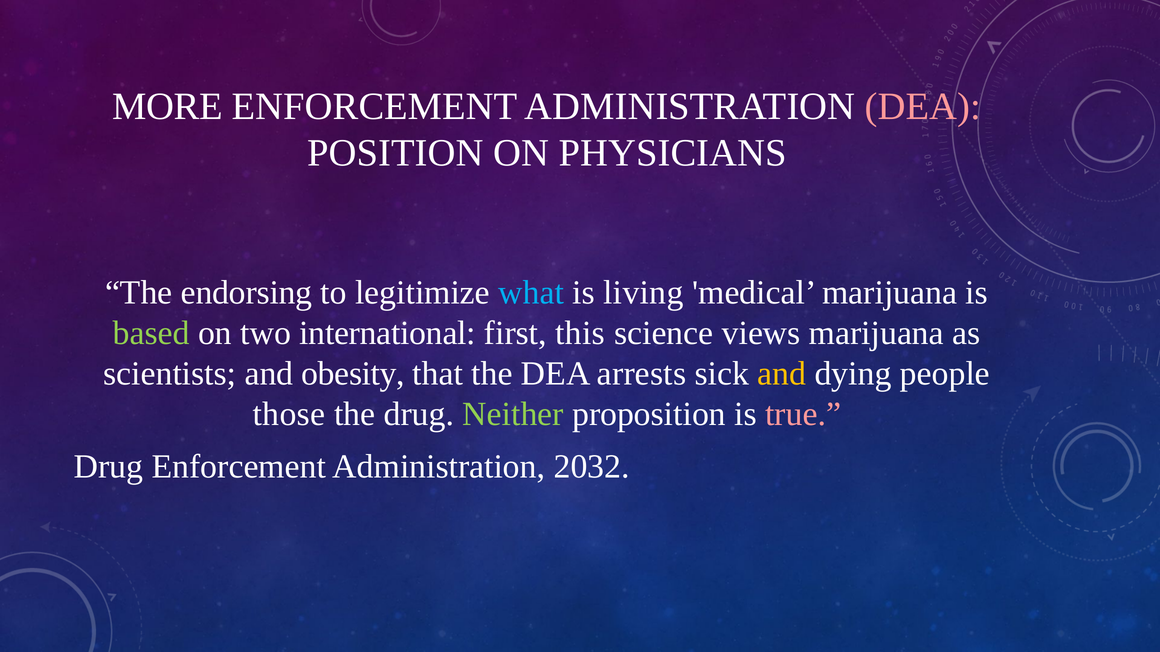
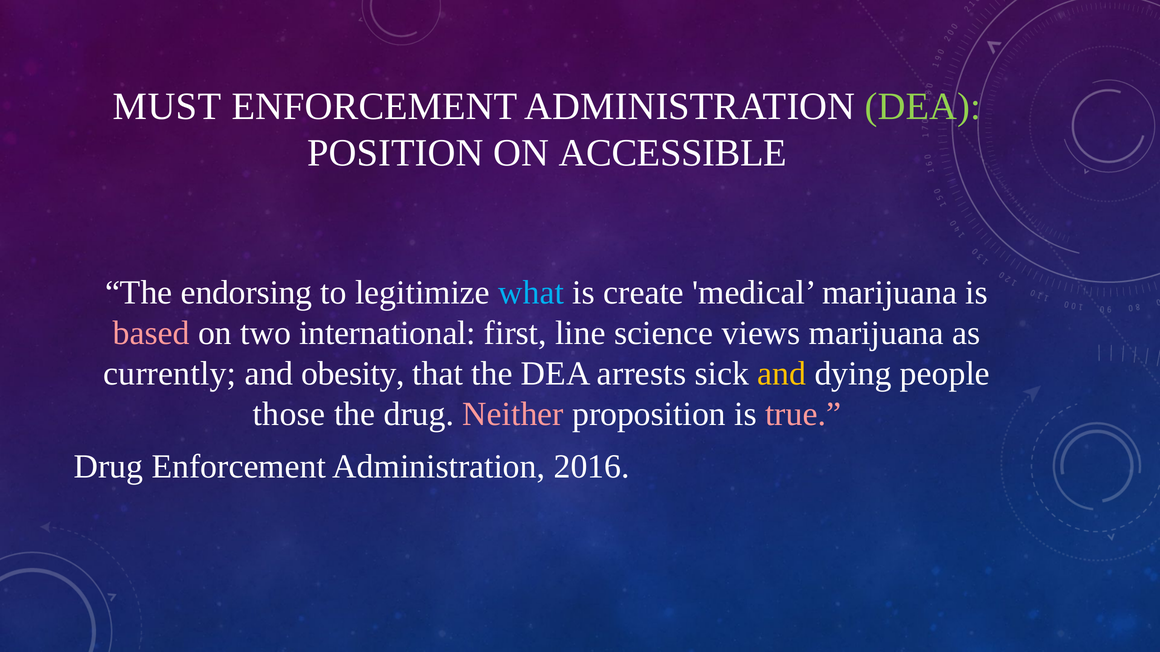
MORE: MORE -> MUST (167, 107)
DEA colour: pink -> light green (923, 107)
PHYSICIANS: PHYSICIANS -> ACCESSIBLE (673, 153)
living: living -> create (644, 293)
based colour: light green -> pink (151, 333)
this: this -> line (580, 333)
scientists: scientists -> currently (170, 374)
Neither colour: light green -> pink (513, 414)
2032: 2032 -> 2016 (592, 467)
